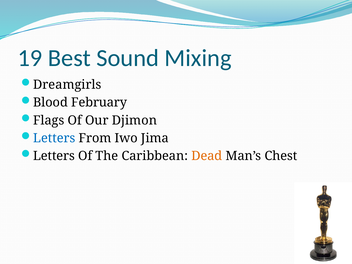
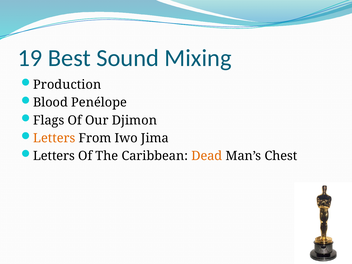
Dreamgirls: Dreamgirls -> Production (67, 85)
February: February -> Penélope (99, 103)
Letters colour: blue -> orange (54, 138)
